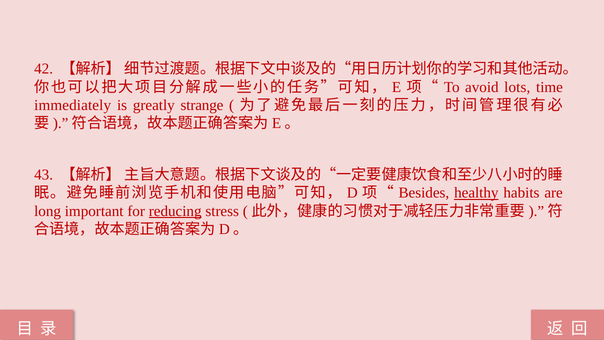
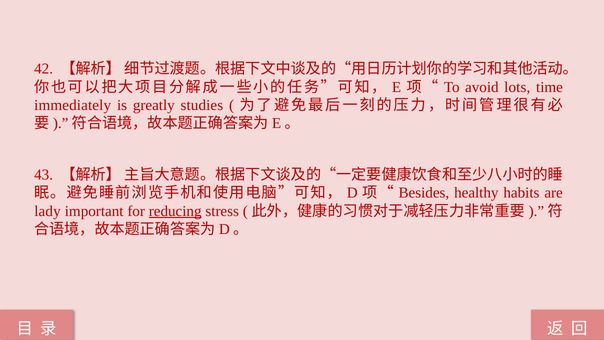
strange: strange -> studies (202, 105)
healthy underline: present -> none (476, 193)
long: long -> lady (48, 211)
